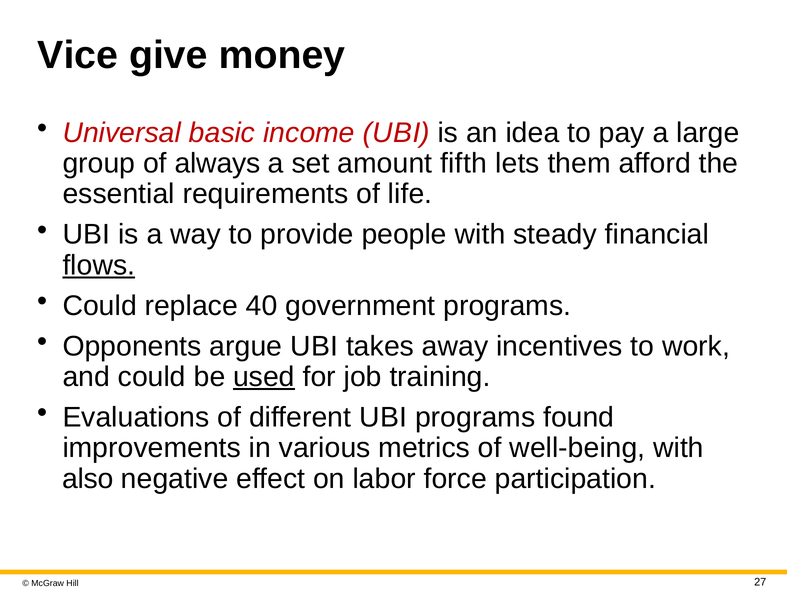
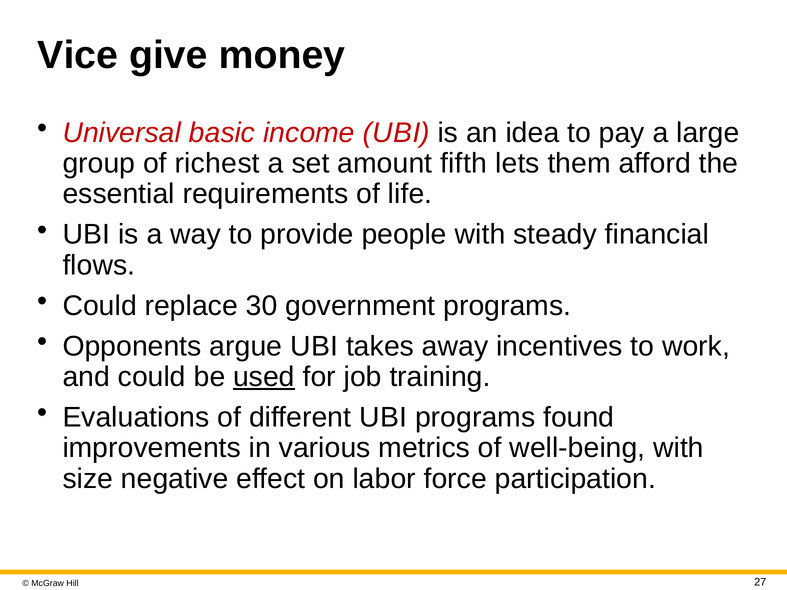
always: always -> richest (217, 164)
flows underline: present -> none (99, 265)
40: 40 -> 30 (262, 306)
also: also -> size (88, 479)
